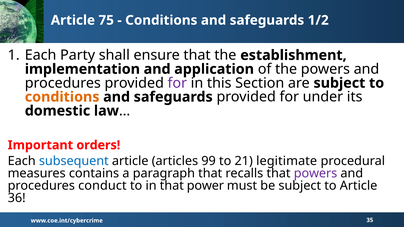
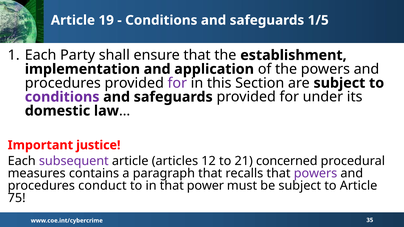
75: 75 -> 19 (106, 20)
1/2: 1/2 -> 1/5 (318, 20)
conditions colour: orange -> purple (62, 97)
orders: orders -> justice (98, 145)
subsequent colour: blue -> purple (74, 161)
99: 99 -> 12 (209, 161)
legitimate: legitimate -> concerned (287, 161)
36: 36 -> 75 (17, 198)
